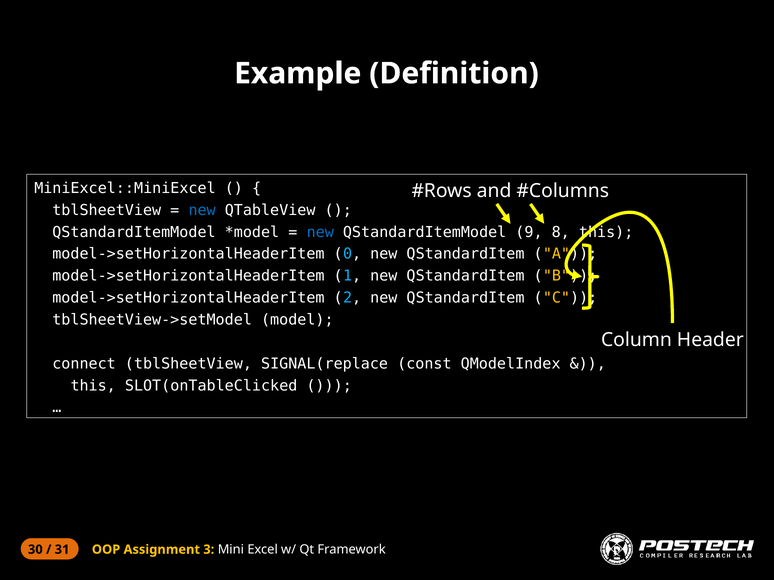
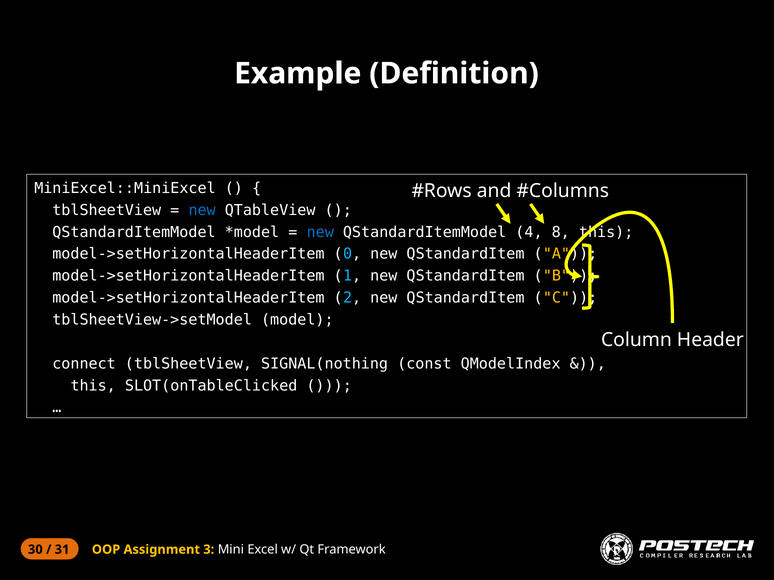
9: 9 -> 4 (529, 232)
SIGNAL(replace: SIGNAL(replace -> SIGNAL(nothing (325, 364)
